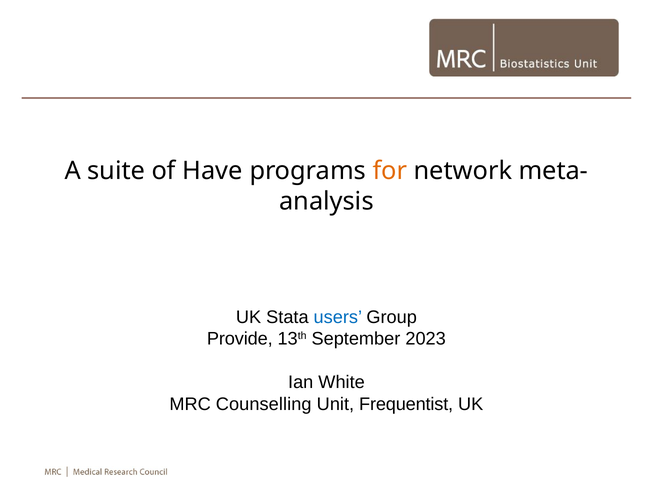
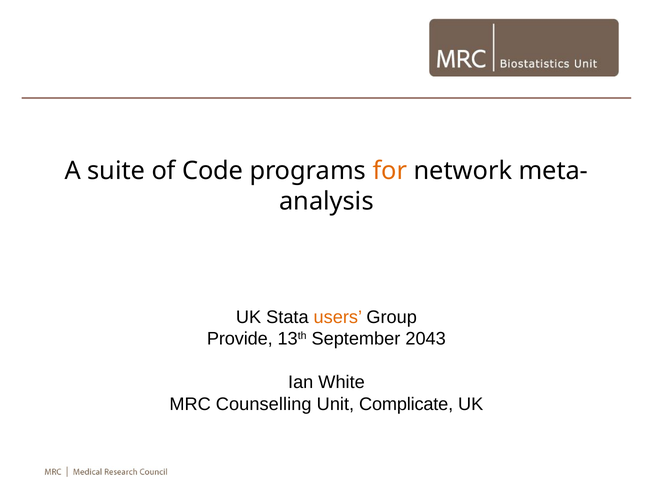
Have: Have -> Code (213, 171)
users colour: blue -> orange (338, 317)
2023: 2023 -> 2043 (426, 339)
Frequentist: Frequentist -> Complicate (406, 404)
